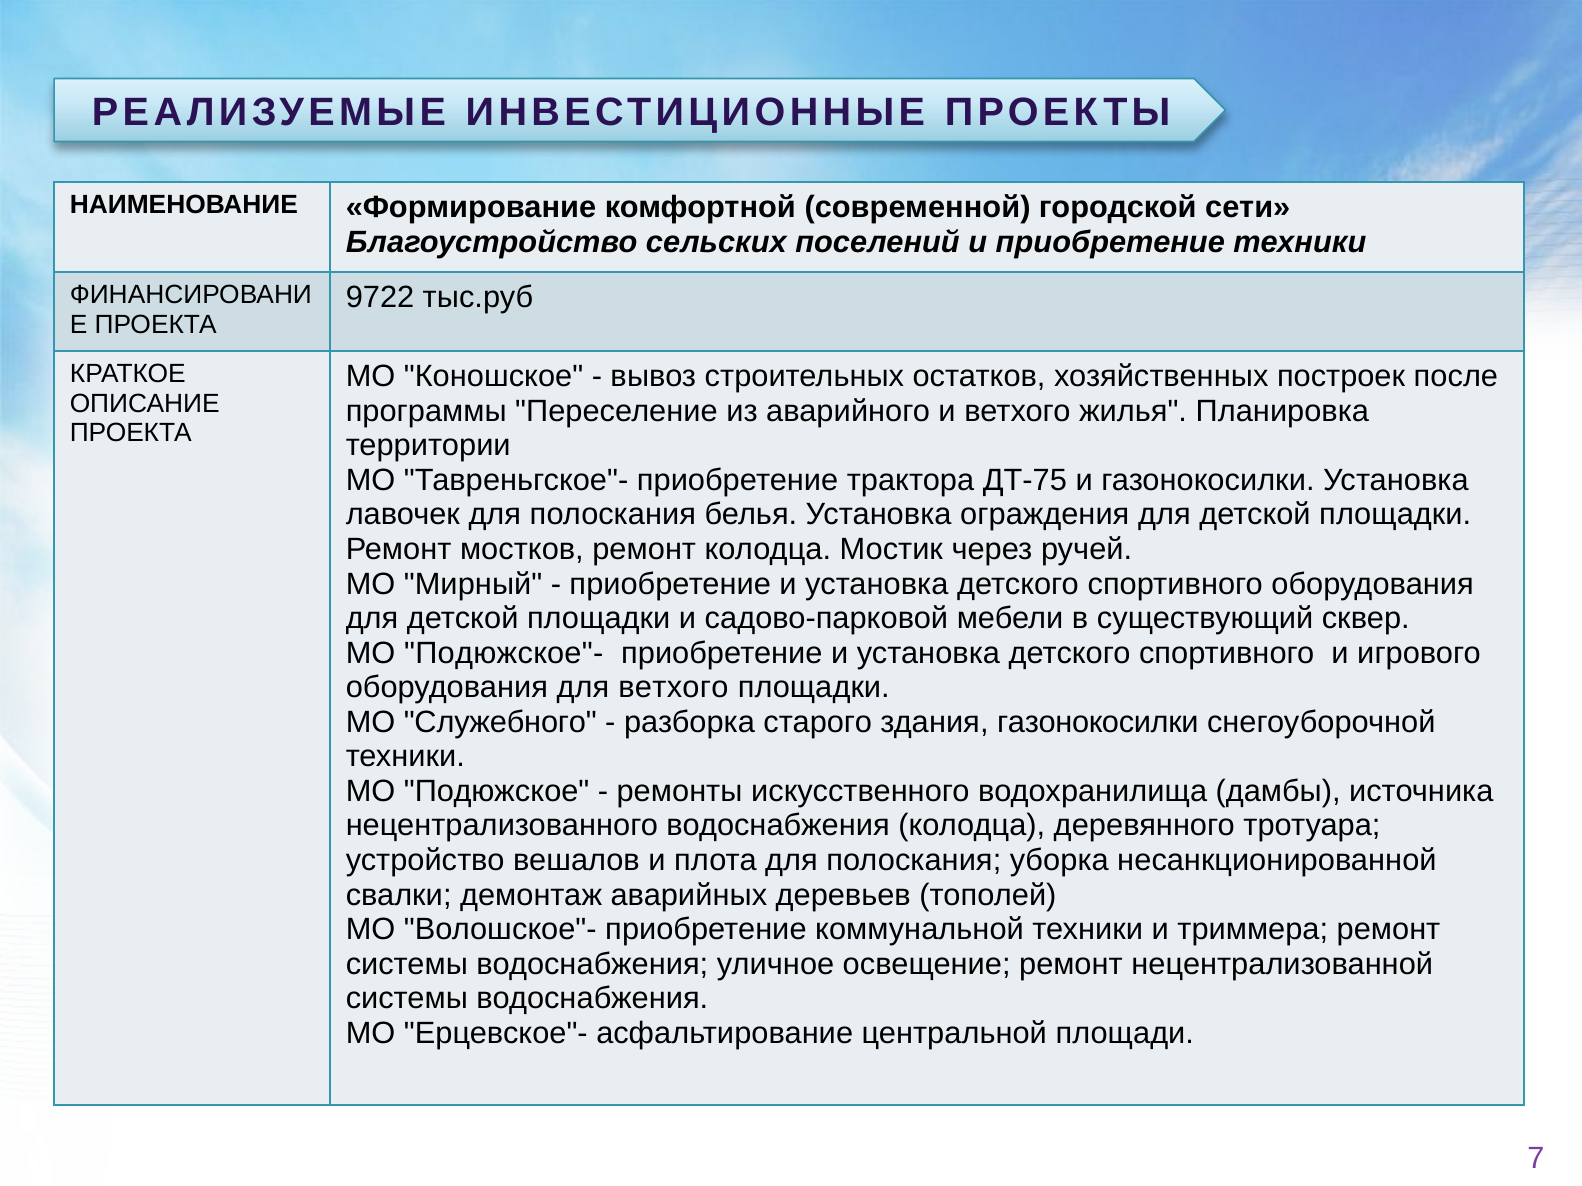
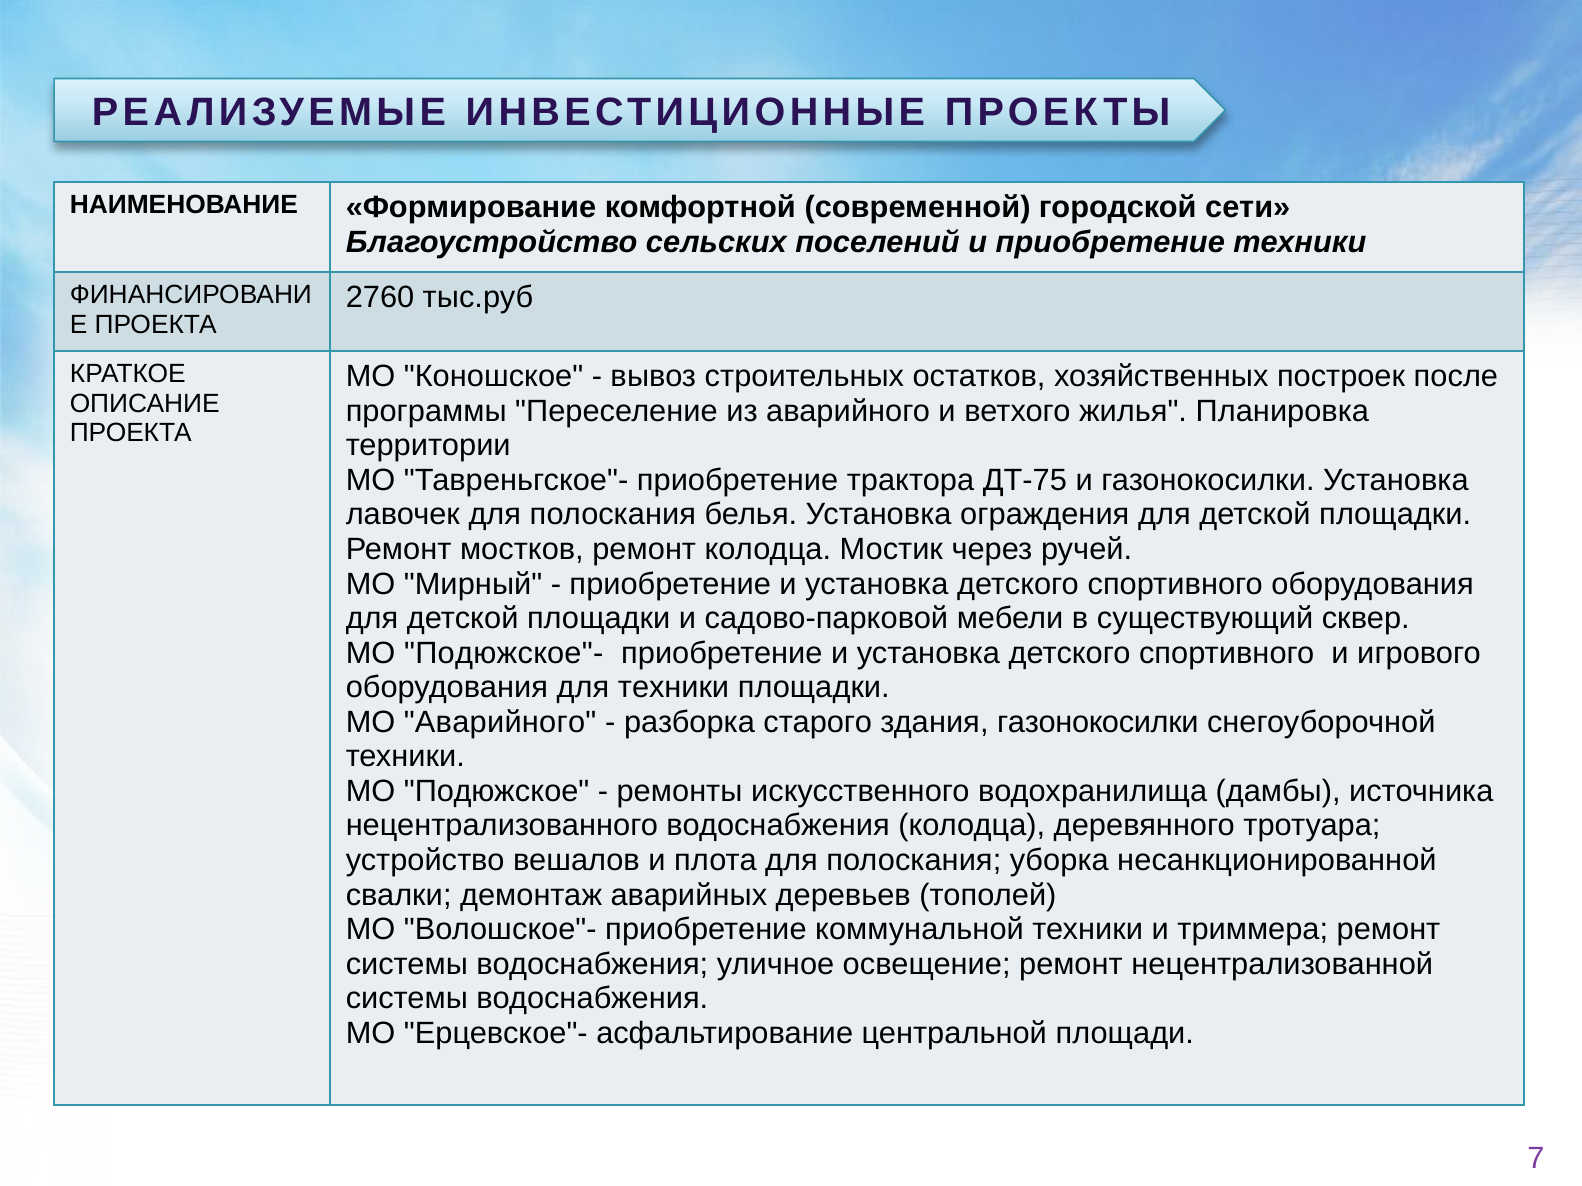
9722: 9722 -> 2760 (380, 298)
для ветхого: ветхого -> техники (674, 688)
МО Служебного: Служебного -> Аварийного (500, 722)
